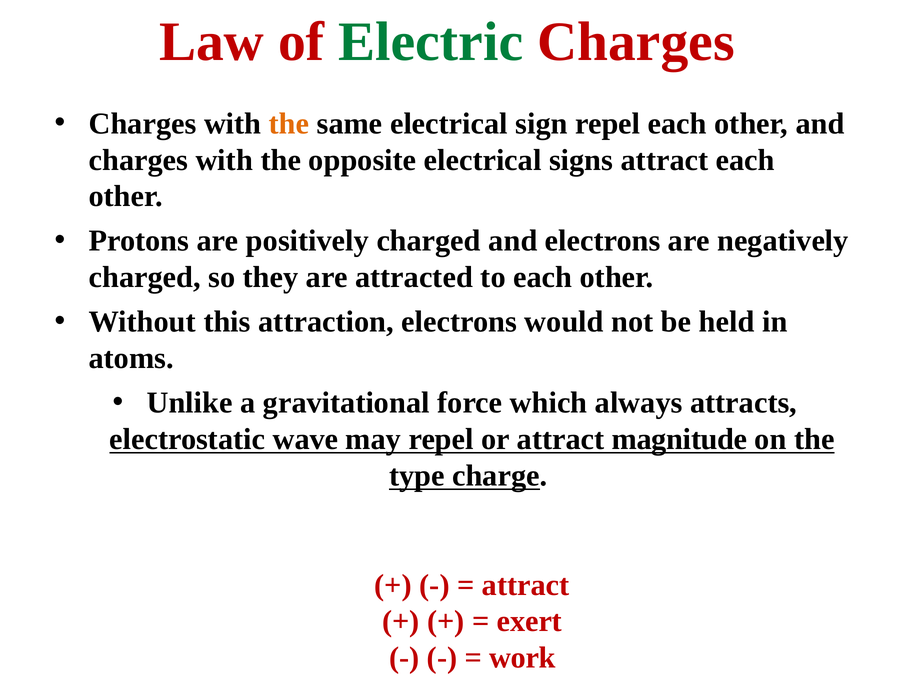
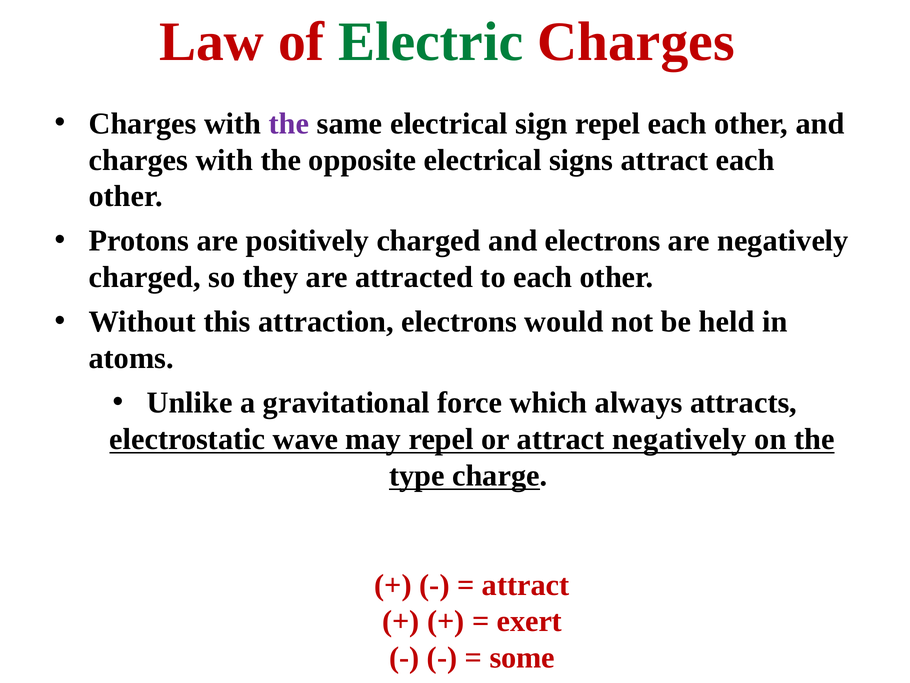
the colour: orange -> purple (289, 123)
attract magnitude: magnitude -> negatively (679, 439)
work: work -> some (522, 657)
